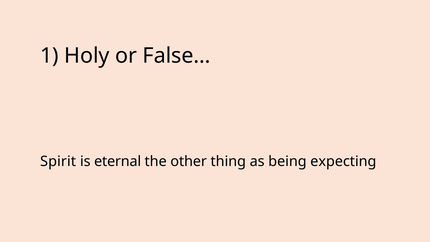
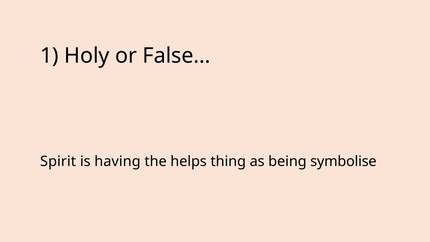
eternal: eternal -> having (117, 161)
other: other -> helps (189, 161)
expecting: expecting -> symbolise (343, 161)
